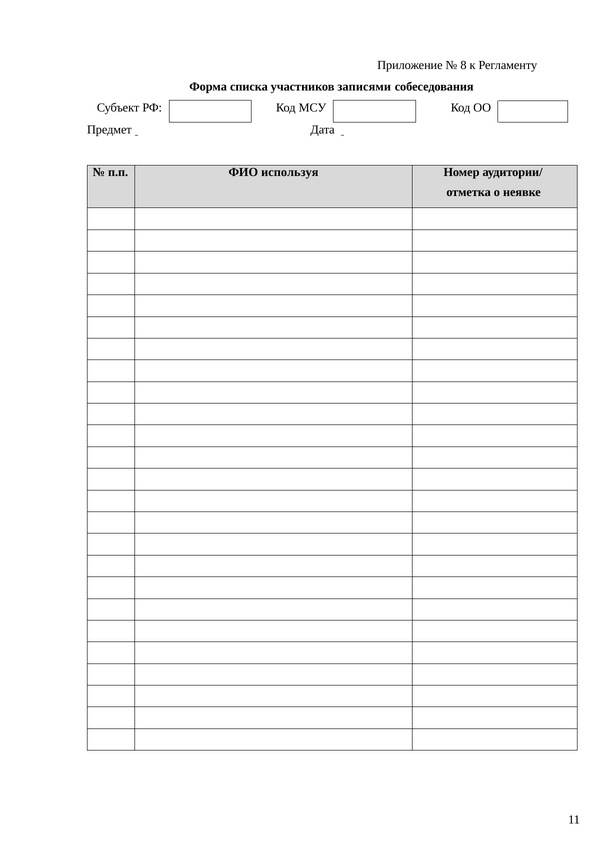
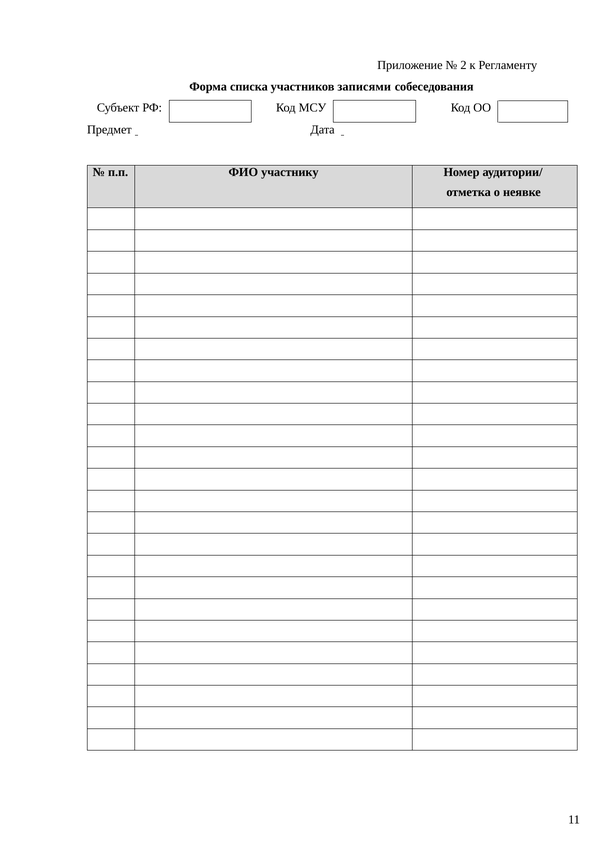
8: 8 -> 2 (463, 65)
используя: используя -> участнику (290, 172)
